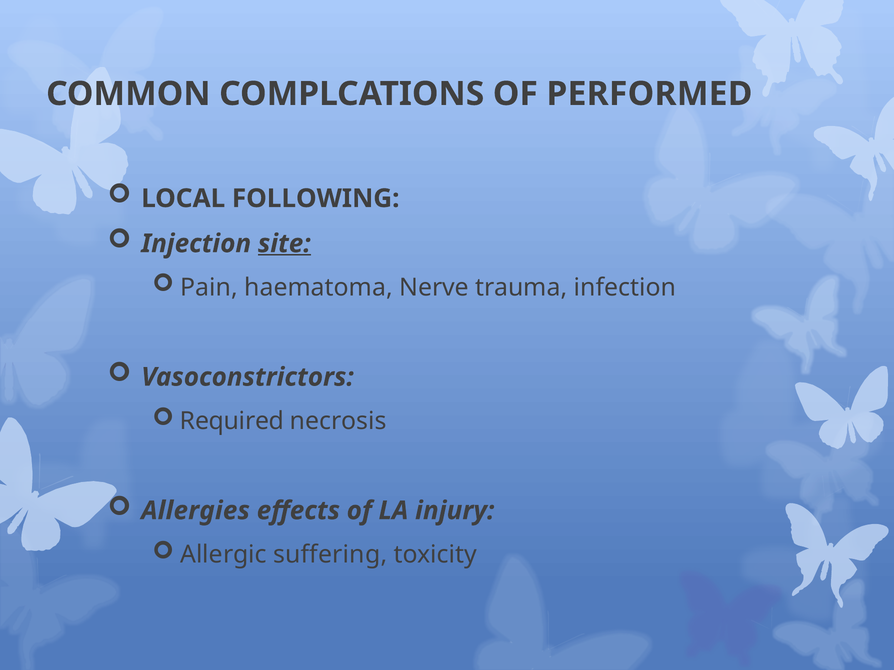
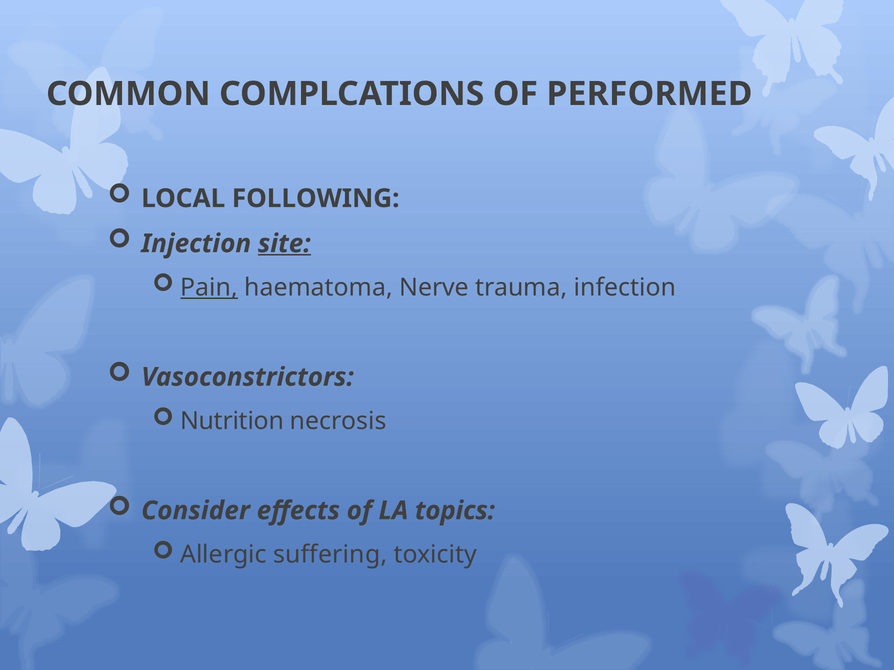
Pain underline: none -> present (209, 288)
Required: Required -> Nutrition (232, 421)
Allergies: Allergies -> Consider (196, 511)
injury: injury -> topics (455, 511)
